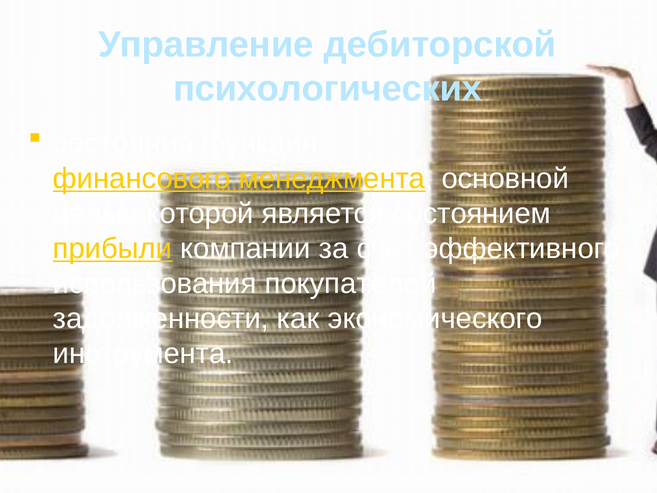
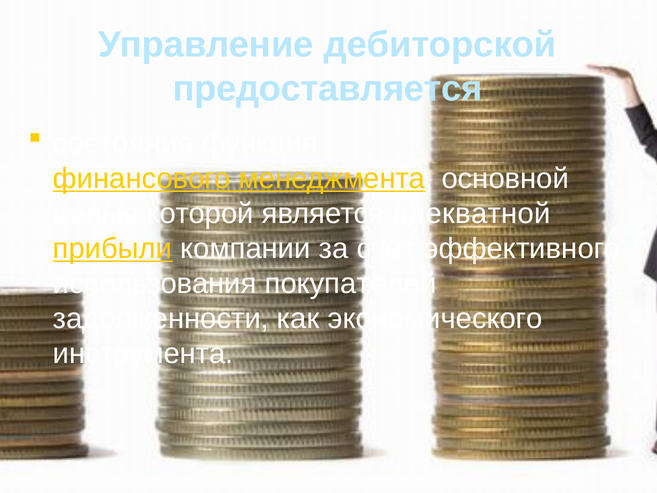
психологических: психологических -> предоставляется (328, 88)
состоянием: состоянием -> адекватной (471, 213)
